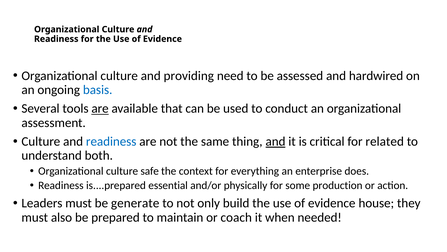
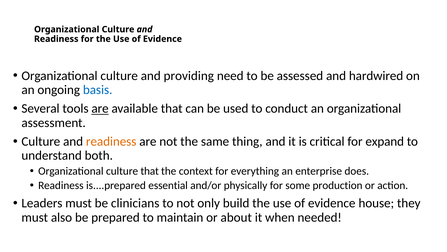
readiness colour: blue -> orange (111, 141)
and underline: present -> none (275, 141)
related: related -> expand (385, 141)
culture safe: safe -> that (150, 171)
generate: generate -> clinicians (135, 203)
coach: coach -> about (236, 217)
